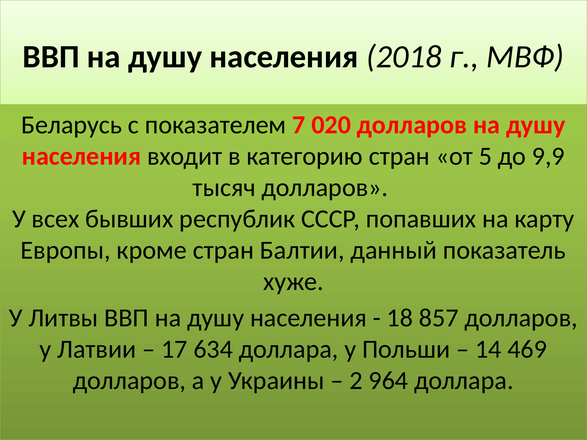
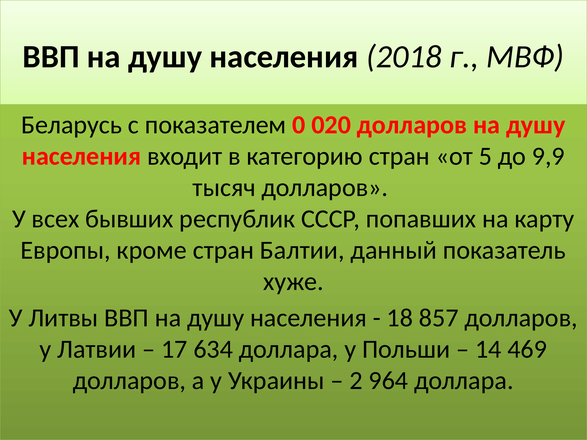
7: 7 -> 0 (299, 125)
